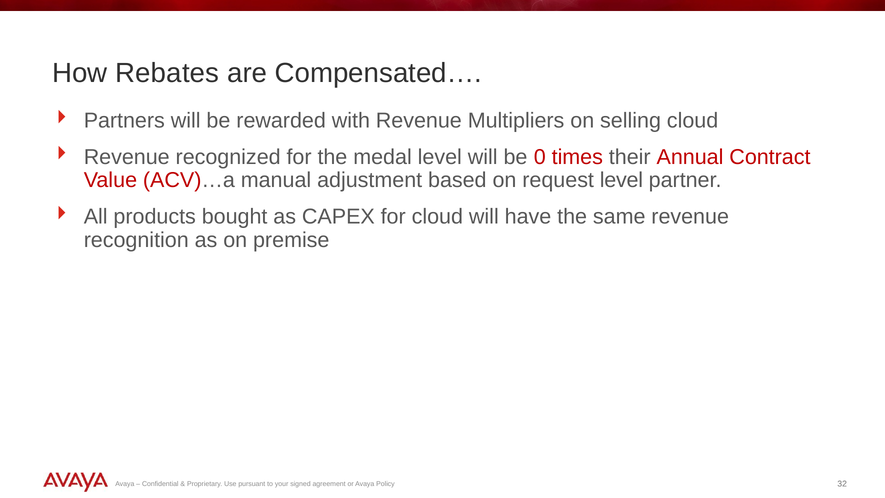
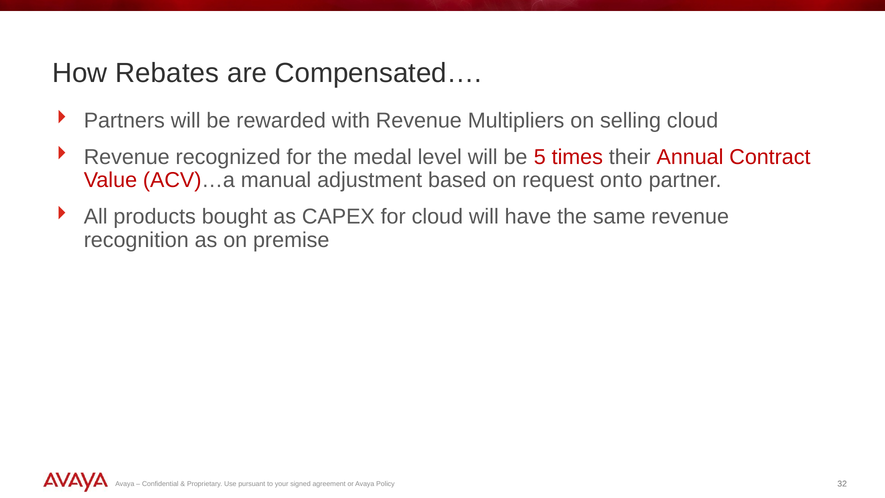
0: 0 -> 5 (540, 157)
request level: level -> onto (621, 180)
